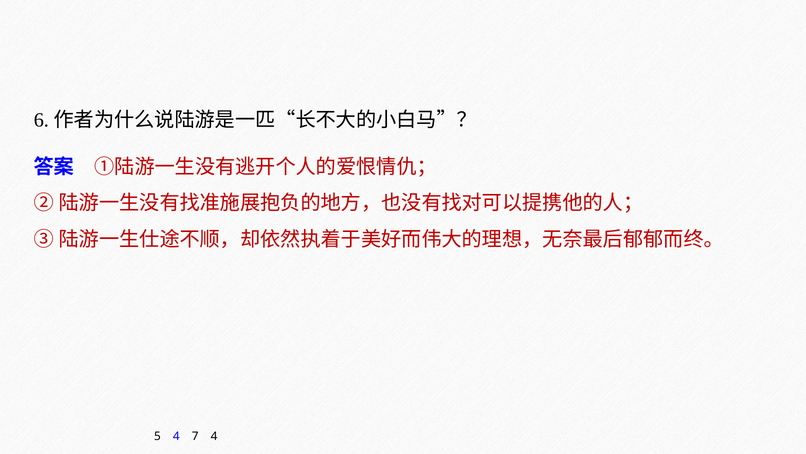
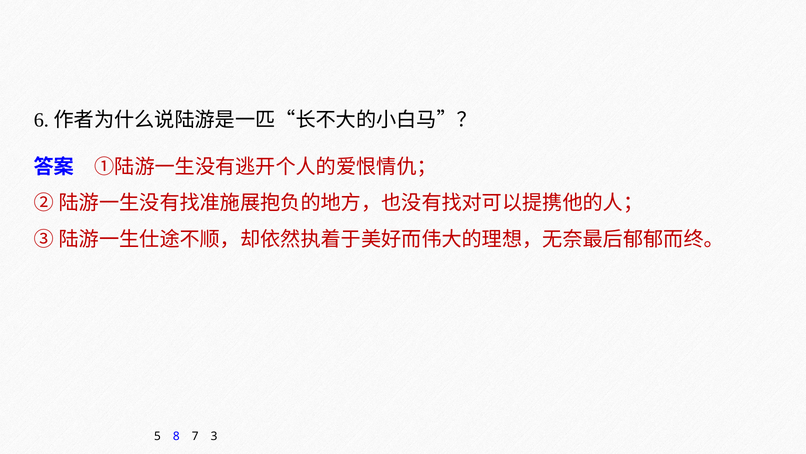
5 4: 4 -> 8 (176, 436)
7 4: 4 -> 3 (214, 436)
